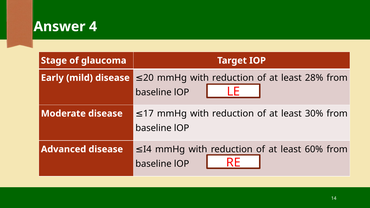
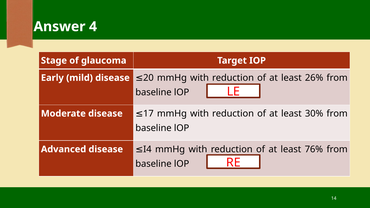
28%: 28% -> 26% (314, 78)
60%: 60% -> 76% (314, 149)
